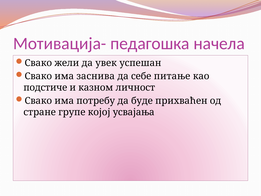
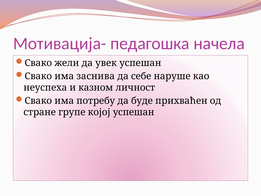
питање: питање -> наруше (172, 76)
подстиче: подстиче -> неуспеха (45, 87)
којој усвајања: усвајања -> успешан (134, 112)
